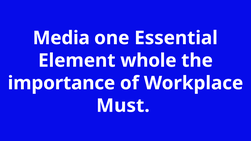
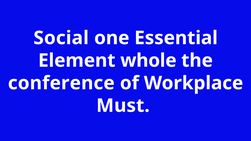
Media: Media -> Social (61, 38)
importance: importance -> conference (61, 83)
